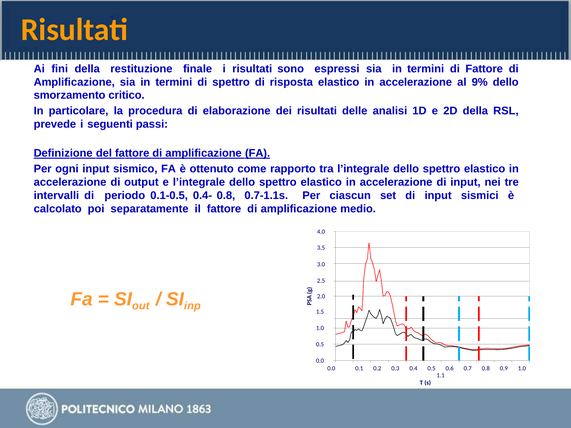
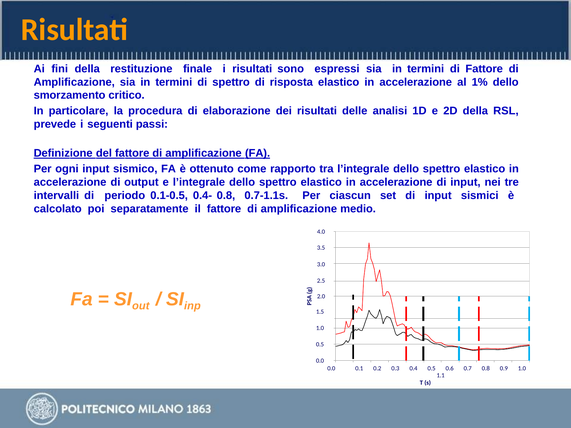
9%: 9% -> 1% (480, 82)
